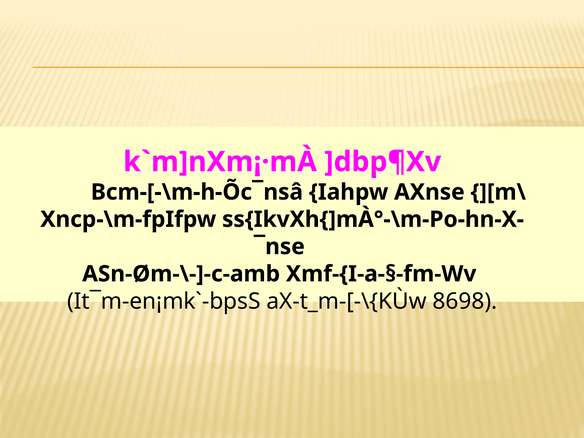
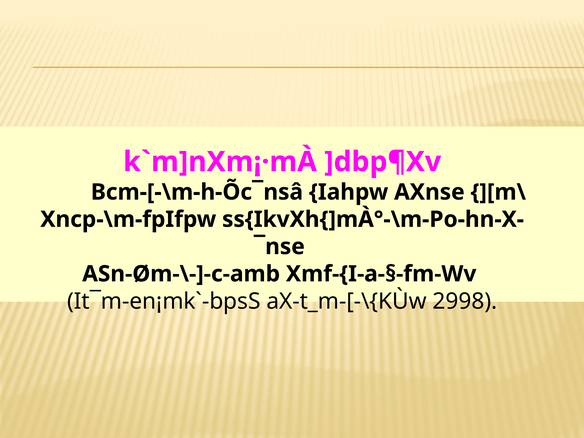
8698: 8698 -> 2998 (465, 301)
